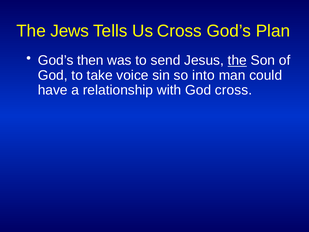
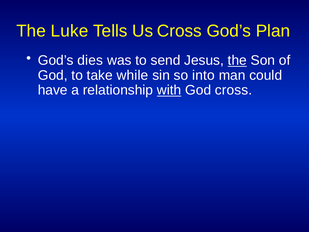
Jews: Jews -> Luke (70, 31)
then: then -> dies (90, 60)
voice: voice -> while (132, 75)
with underline: none -> present (169, 90)
